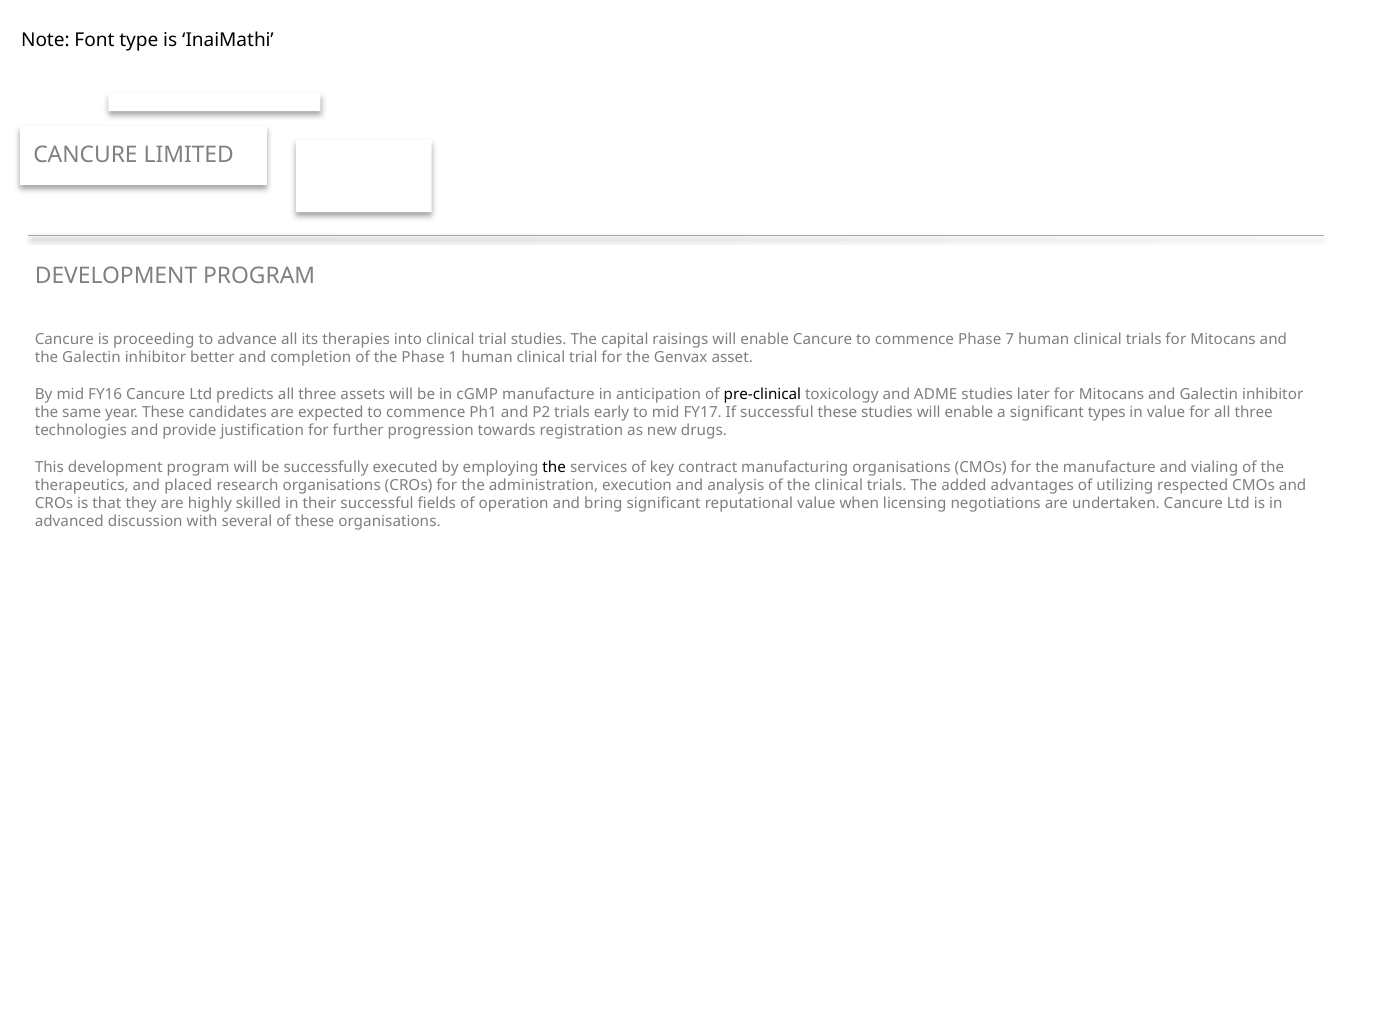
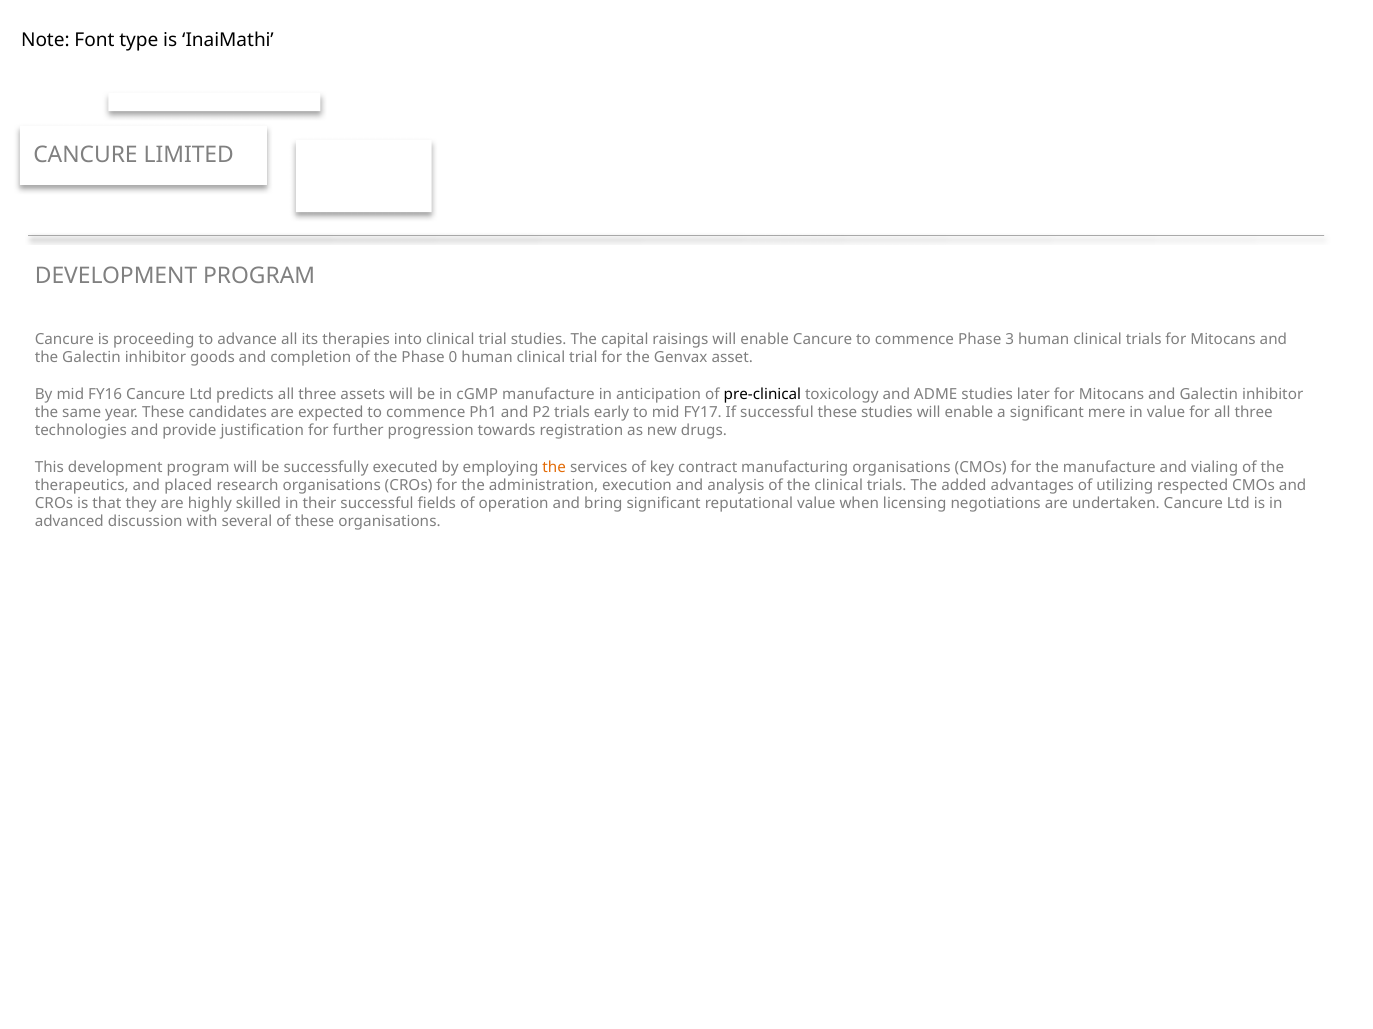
7: 7 -> 3 (1010, 339)
better: better -> goods (212, 358)
1: 1 -> 0 (453, 358)
types: types -> mere (1107, 413)
the colour: black -> orange (554, 467)
